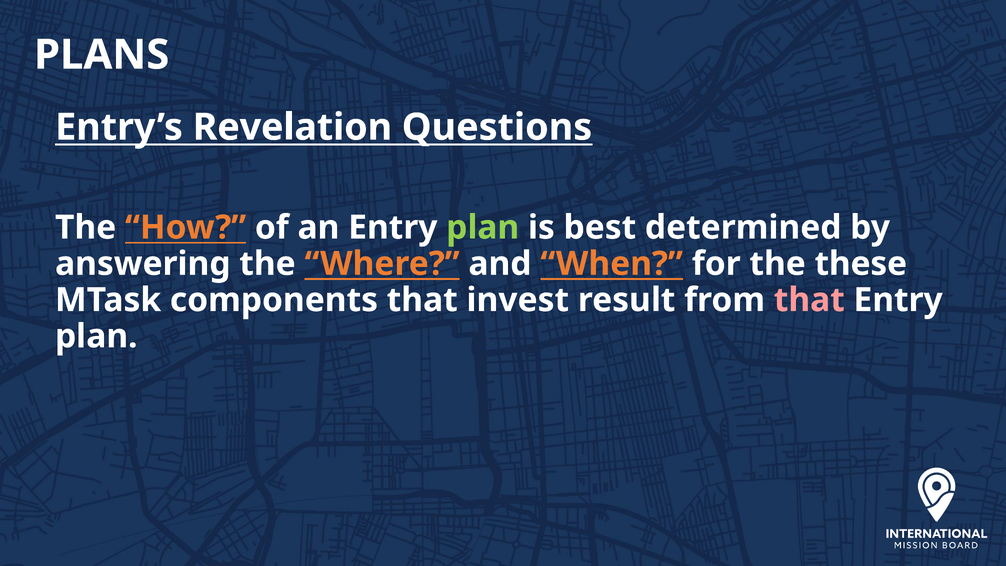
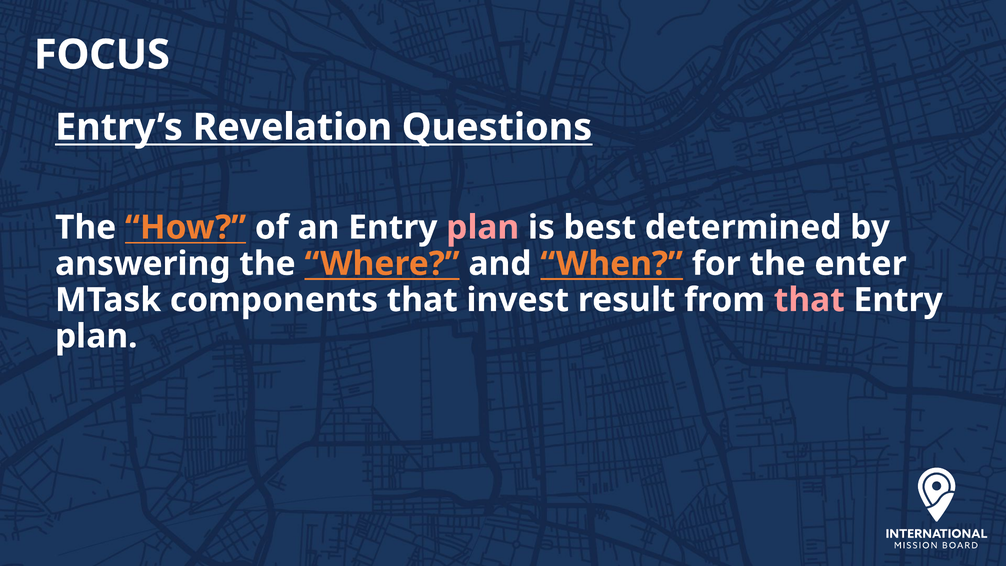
PLANS: PLANS -> FOCUS (102, 55)
plan colour: light green -> pink (483, 227)
these: these -> enter (861, 264)
